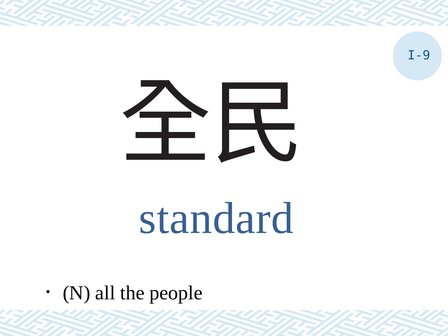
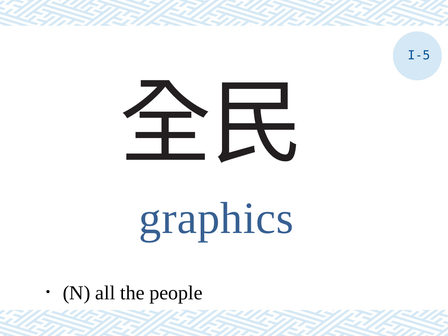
I-9: I-9 -> I-5 (419, 55)
standard: standard -> graphics (216, 218)
